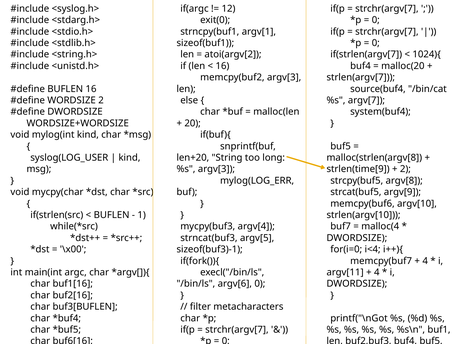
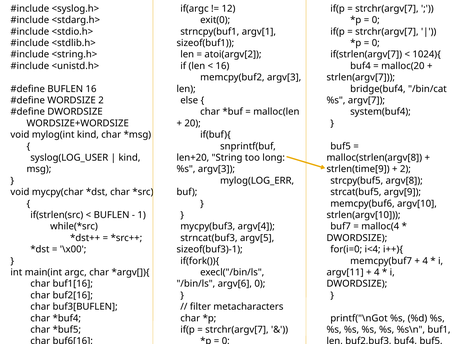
source(buf4: source(buf4 -> bridge(buf4 (378, 89)
